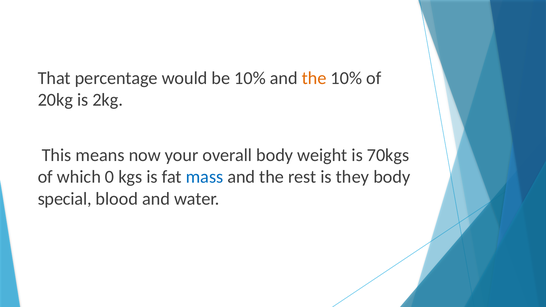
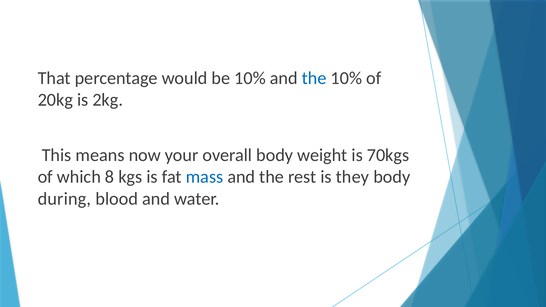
the colour: orange -> blue (314, 78)
0: 0 -> 8 (110, 177)
special: special -> during (64, 199)
